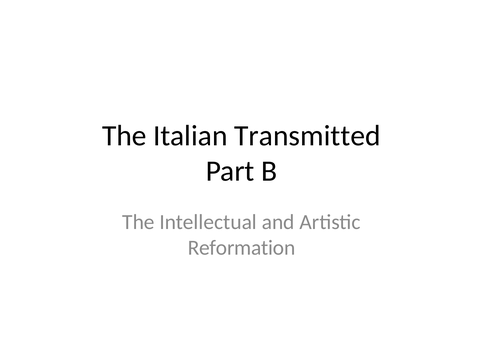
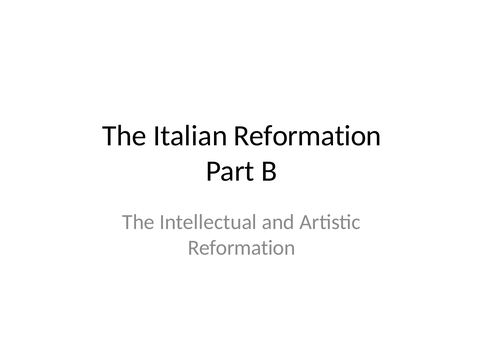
Italian Transmitted: Transmitted -> Reformation (308, 136)
